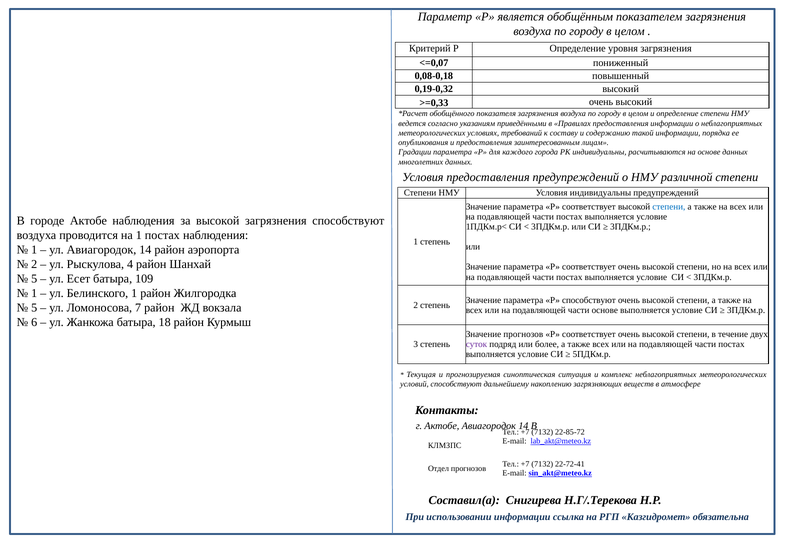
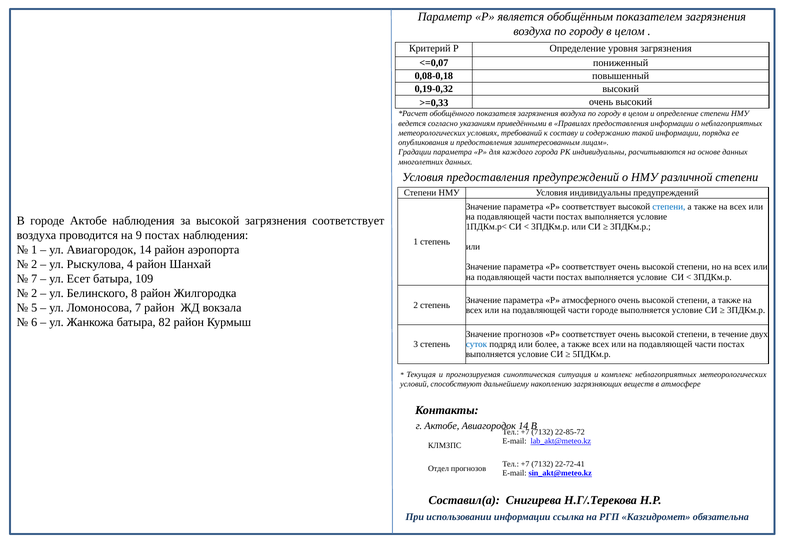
загрязнения способствуют: способствуют -> соответствует (348, 221)
на 1: 1 -> 9 (139, 236)
5: 5 -> 7 (34, 279)
1: 1 -> 2 (34, 294)
Белинского 1: 1 -> 8 (134, 294)
Р способствуют: способствуют -> атмосферного (589, 300)
части основе: основе -> городе (605, 310)
18: 18 -> 82 (165, 323)
суток colour: purple -> blue (477, 345)
